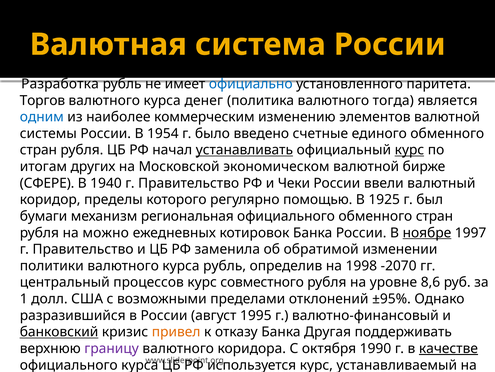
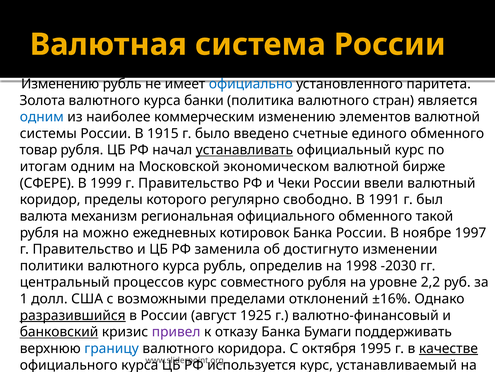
Разработка: Разработка -> Изменению (60, 84)
Торгов: Торгов -> Золота (42, 100)
денег: денег -> банки (204, 100)
тогда: тогда -> стран (393, 100)
1954: 1954 -> 1915 (163, 133)
стран: стран -> товар (38, 150)
курс underline: present -> none (409, 150)
итогам других: других -> одним (93, 166)
1940: 1940 -> 1999 (106, 183)
помощью: помощью -> свободно (318, 199)
1925: 1925 -> 1991 (384, 199)
бумаги: бумаги -> валюта (44, 216)
официального обменного стран: стран -> такой (434, 216)
ноябре underline: present -> none (427, 232)
обратимой: обратимой -> достигнуто (321, 249)
-2070: -2070 -> -2030 (399, 265)
8,6: 8,6 -> 2,2 (430, 282)
±95%: ±95% -> ±16% (391, 298)
разразившийся underline: none -> present (73, 315)
1995: 1995 -> 1925 (256, 315)
привел colour: orange -> purple (176, 331)
Другая: Другая -> Бумаги (328, 331)
границу colour: purple -> blue (112, 348)
1990: 1990 -> 1995 (375, 348)
